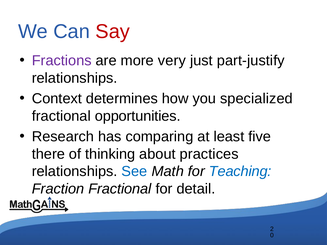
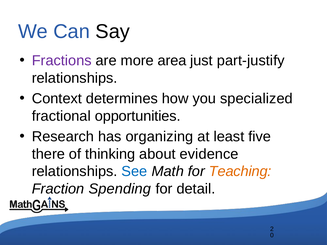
Say colour: red -> black (113, 32)
very: very -> area (172, 61)
comparing: comparing -> organizing (159, 137)
practices: practices -> evidence (209, 154)
Teaching colour: blue -> orange (240, 172)
Fraction Fractional: Fractional -> Spending (120, 189)
